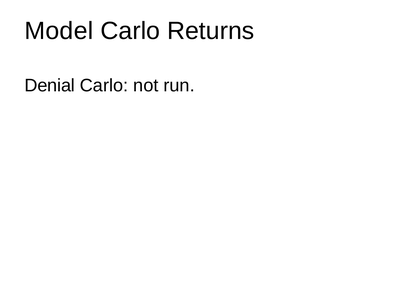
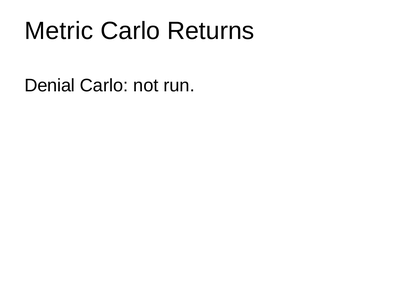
Model: Model -> Metric (59, 31)
